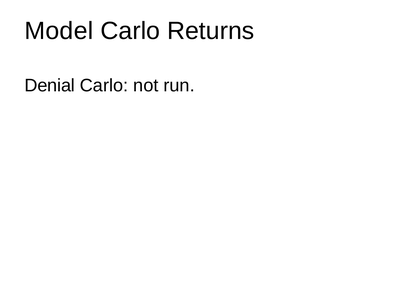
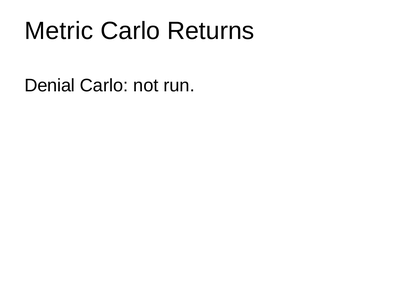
Model: Model -> Metric (59, 31)
